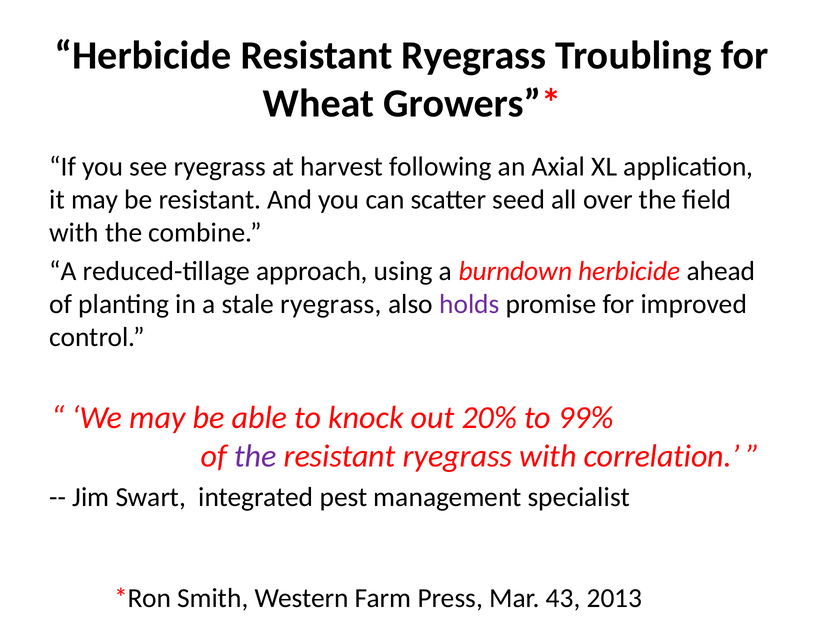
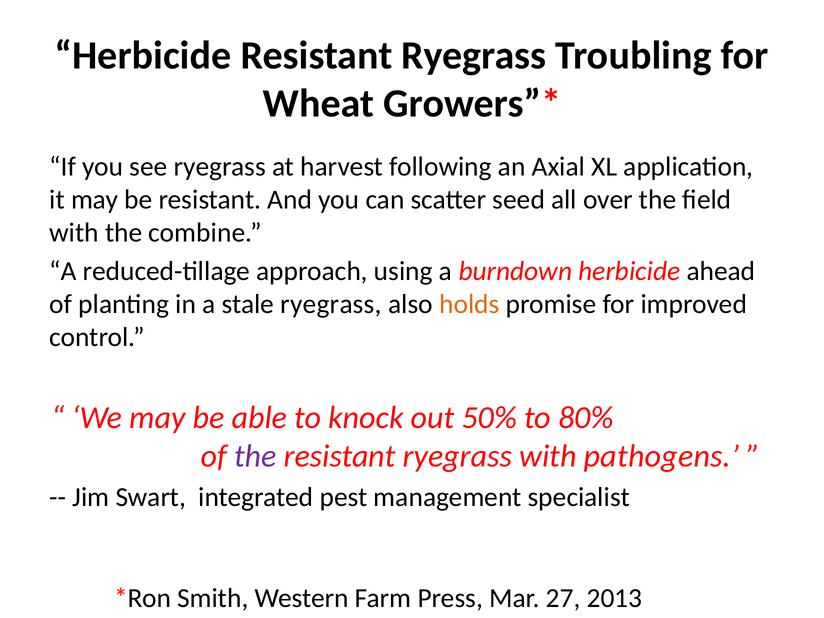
holds colour: purple -> orange (469, 304)
20%: 20% -> 50% (489, 418)
99%: 99% -> 80% (586, 418)
correlation: correlation -> pathogens (661, 456)
43: 43 -> 27 (563, 598)
